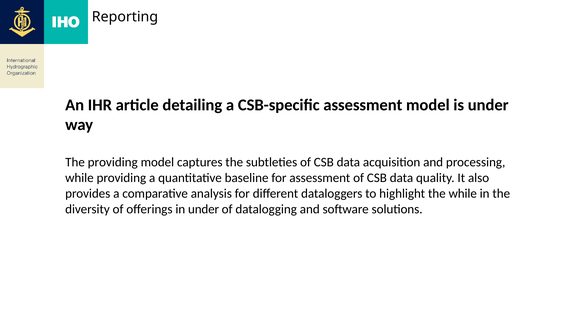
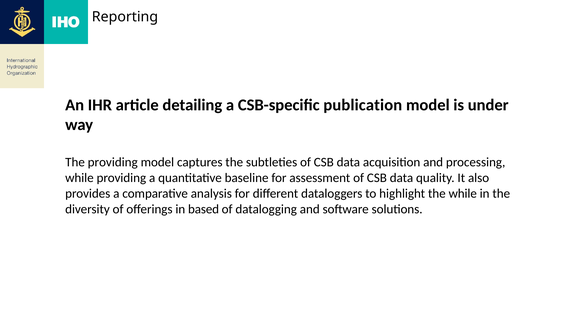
CSB-specific assessment: assessment -> publication (363, 105)
in under: under -> based (204, 209)
